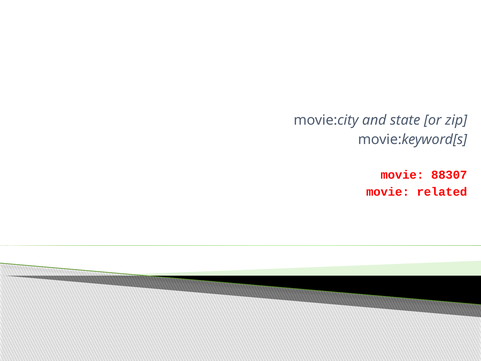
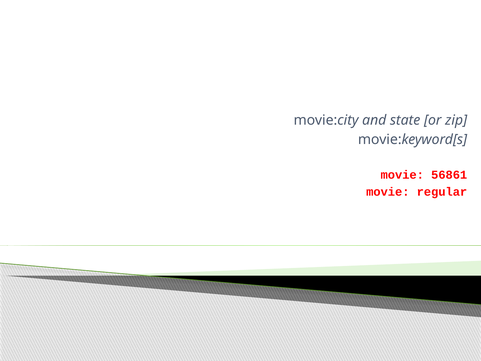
88307: 88307 -> 56861 (449, 175)
related: related -> regular (442, 192)
